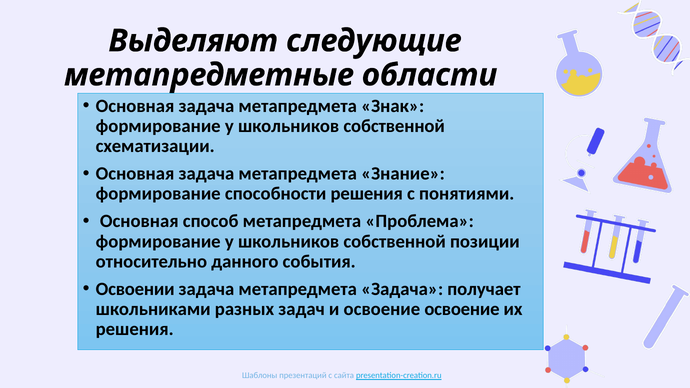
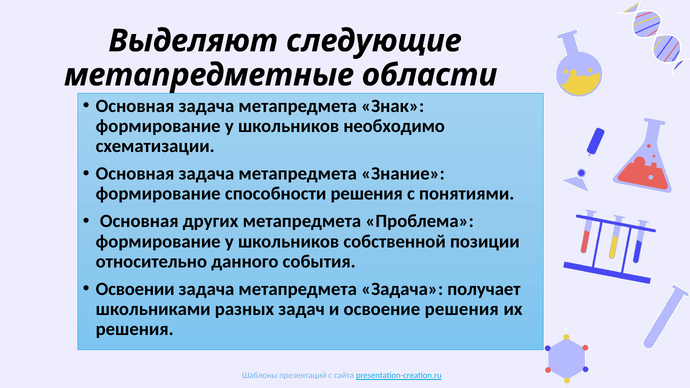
собственной: собственной -> необходимо (394, 126)
способ: способ -> других (211, 221)
освоение освоение: освоение -> решения (462, 309)
